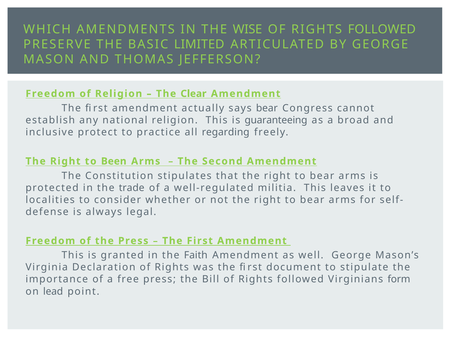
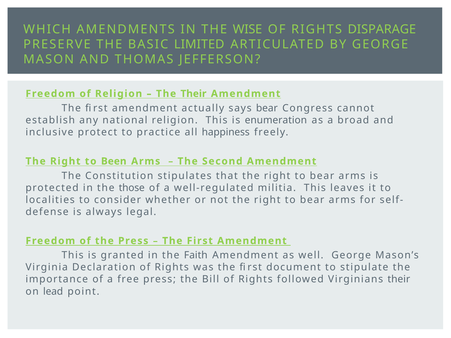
FOLLOWED: FOLLOWED -> DISPARAGE (382, 29)
The Clear: Clear -> Their (193, 94)
guaranteeing: guaranteeing -> enumeration (276, 120)
regarding: regarding -> happiness (226, 132)
trade: trade -> those (132, 188)
Virginians form: form -> their (399, 280)
